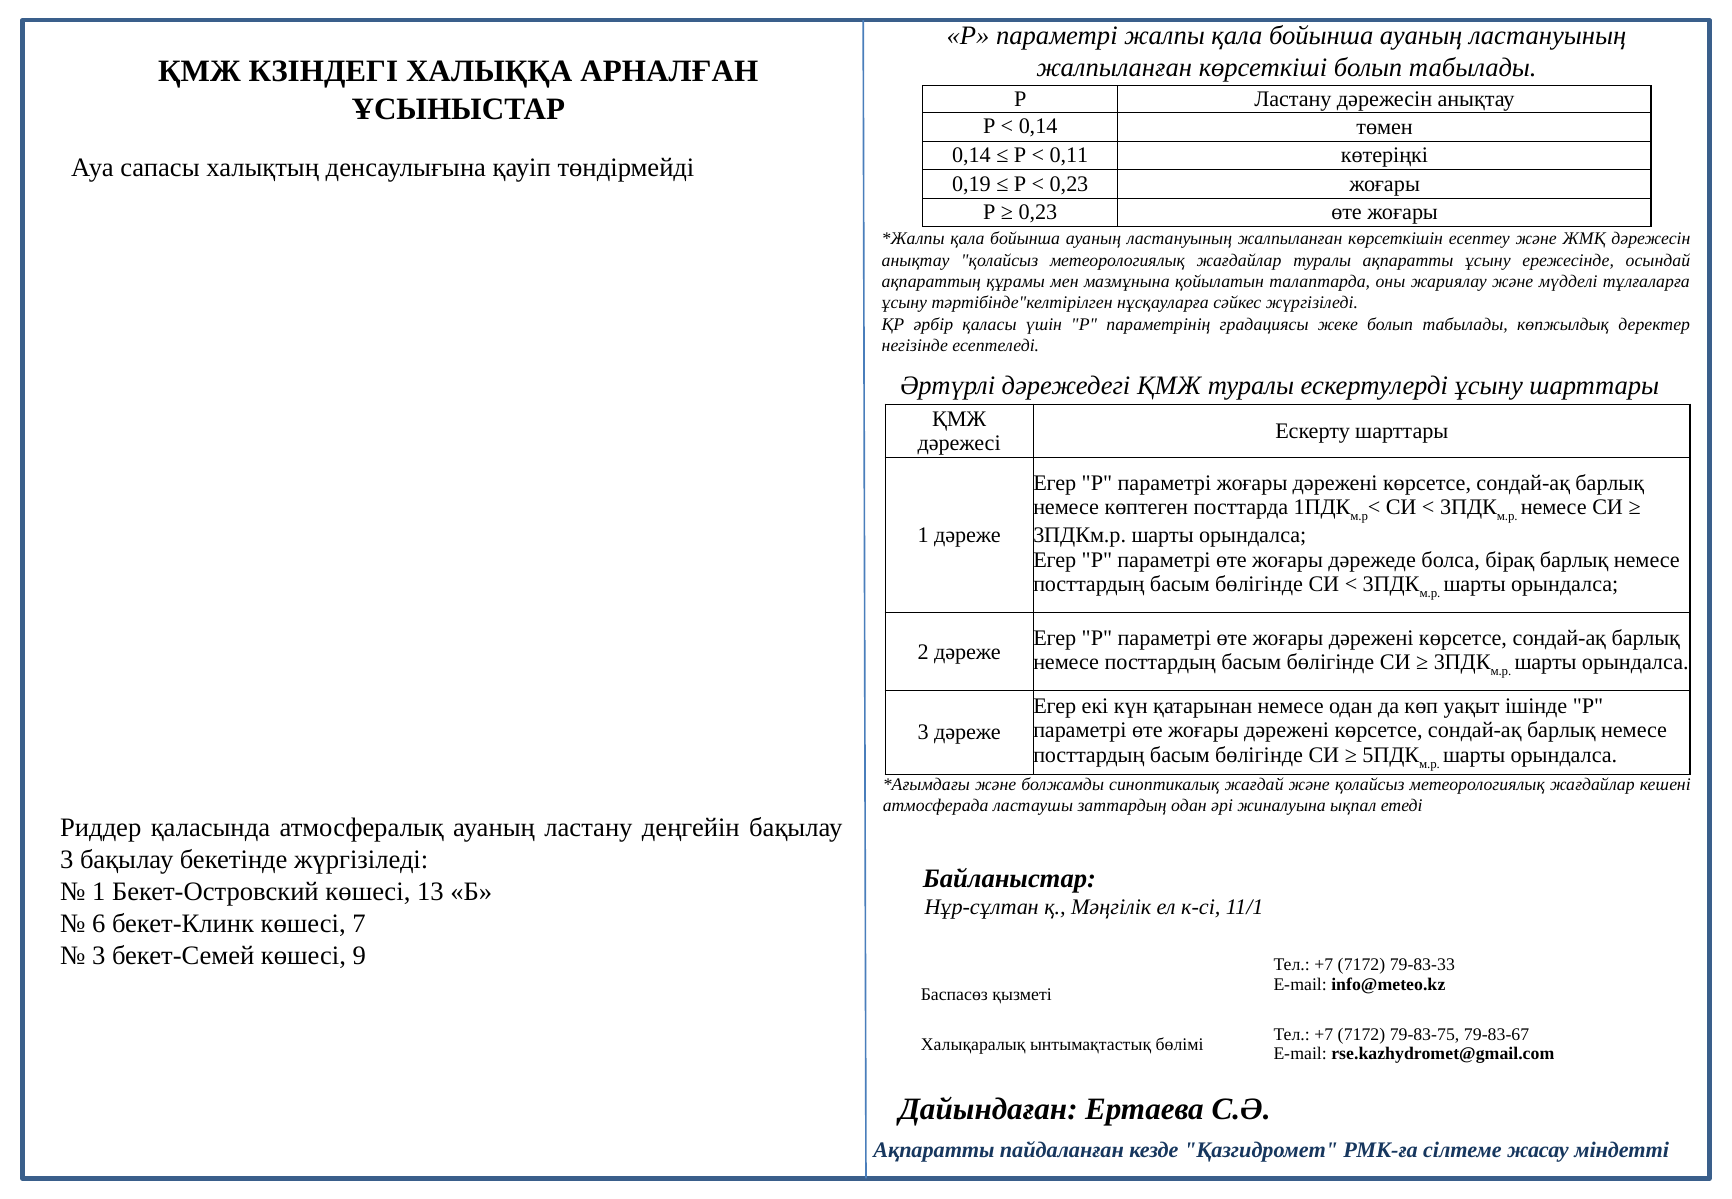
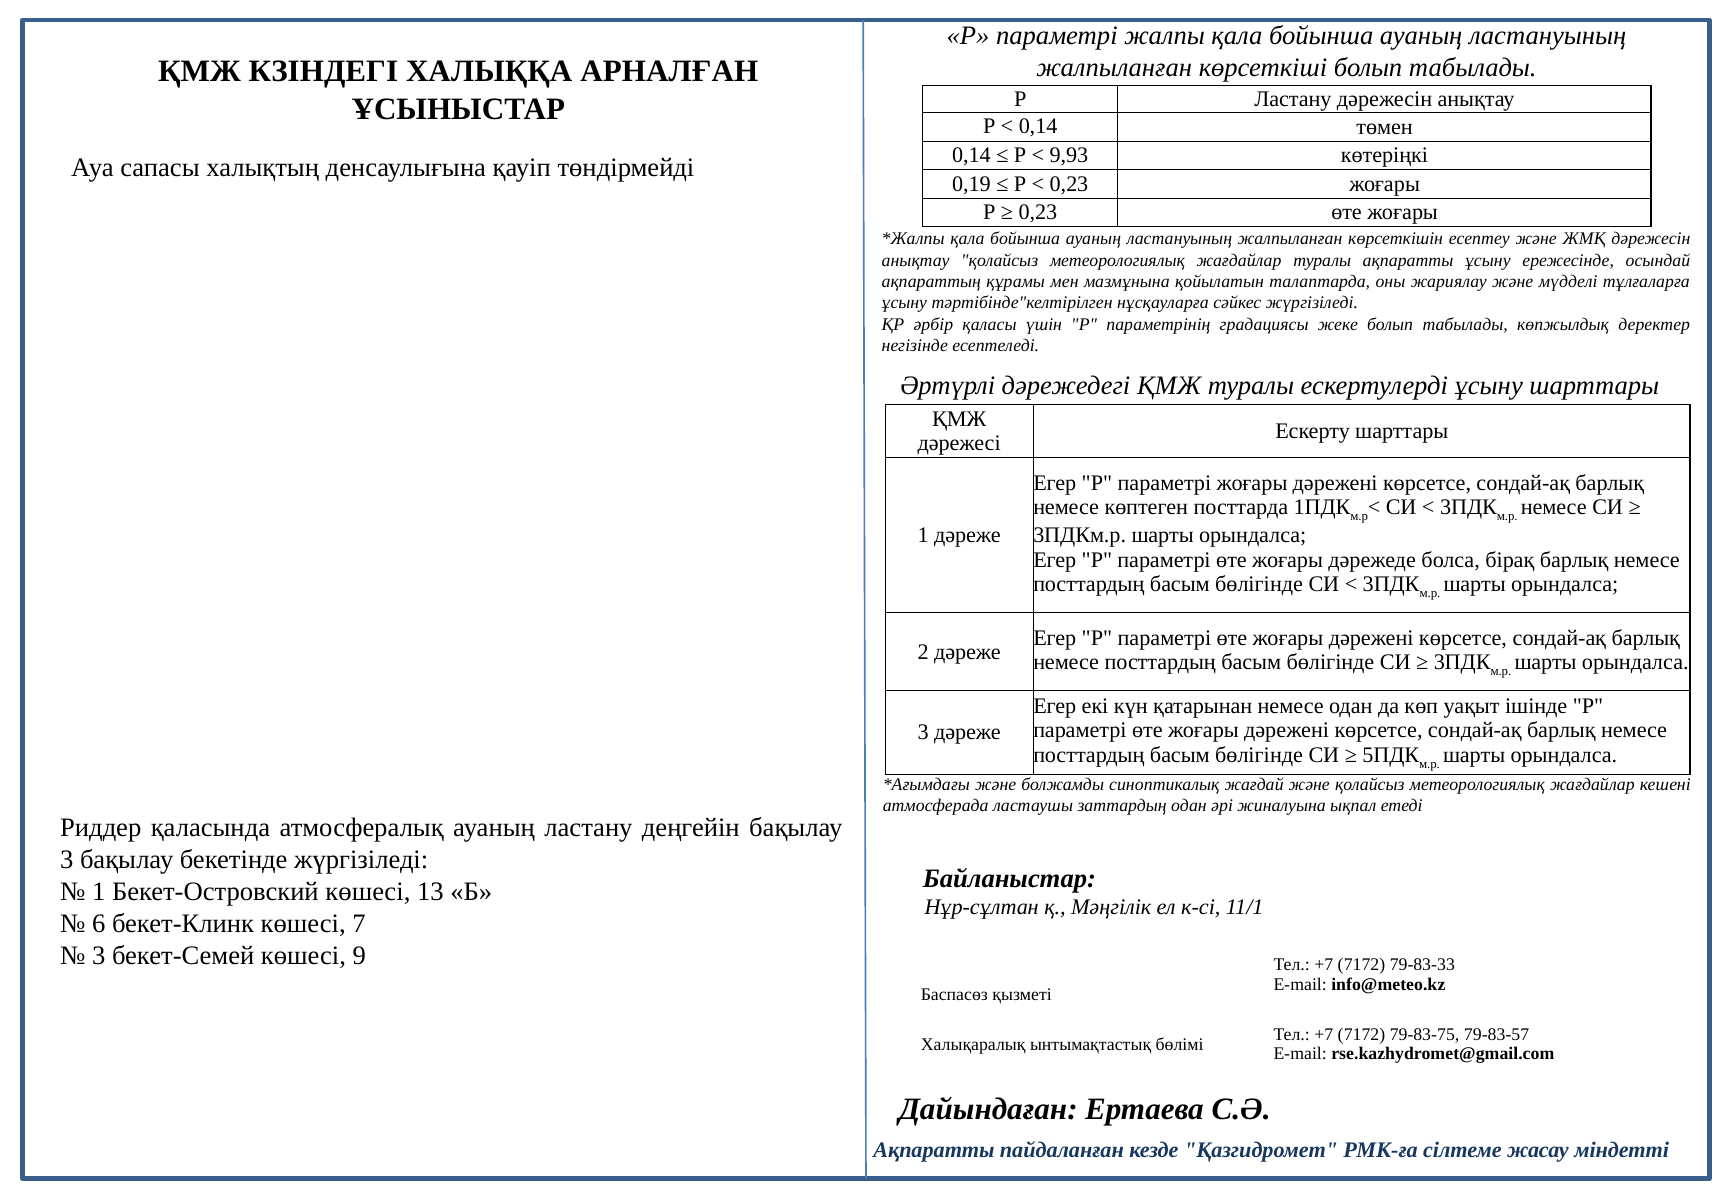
0,11: 0,11 -> 9,93 (1069, 155)
79-83-67: 79-83-67 -> 79-83-57 (1497, 1034)
